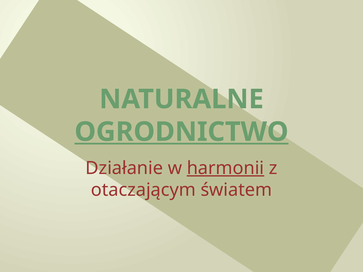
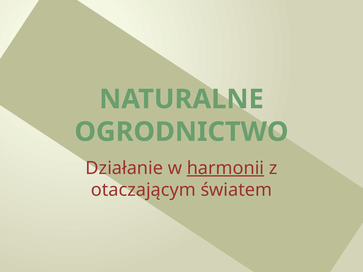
OGRODNICTWO underline: present -> none (181, 132)
